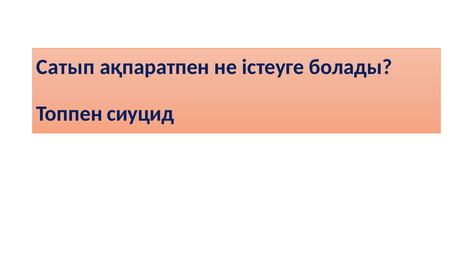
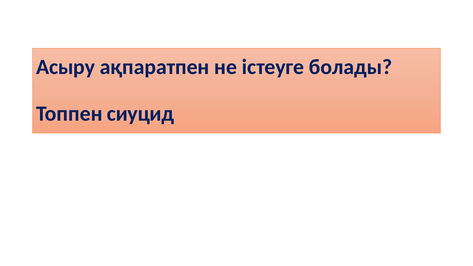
Сатып: Сатып -> Асыру (66, 67)
